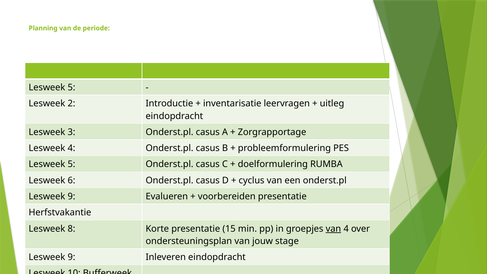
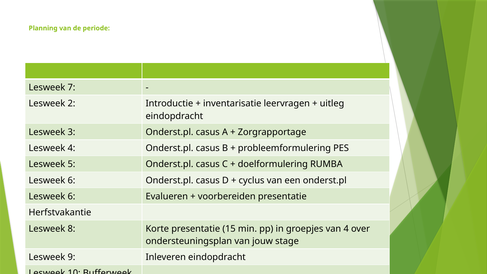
5: 5 -> 7 (71, 87)
9: 9 -> 6 (71, 196)
van underline: present -> none (333, 229)
